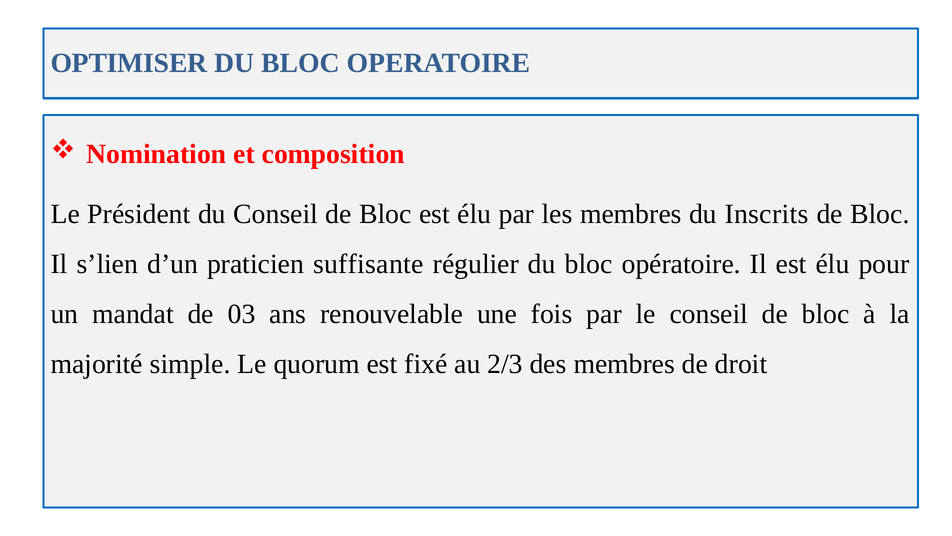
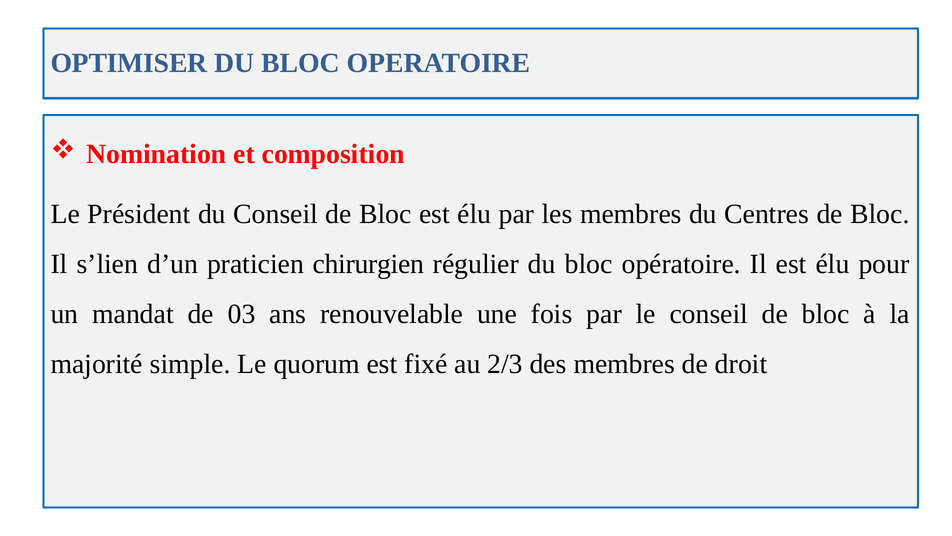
Inscrits: Inscrits -> Centres (767, 214)
suffisante: suffisante -> chirurgien (369, 264)
